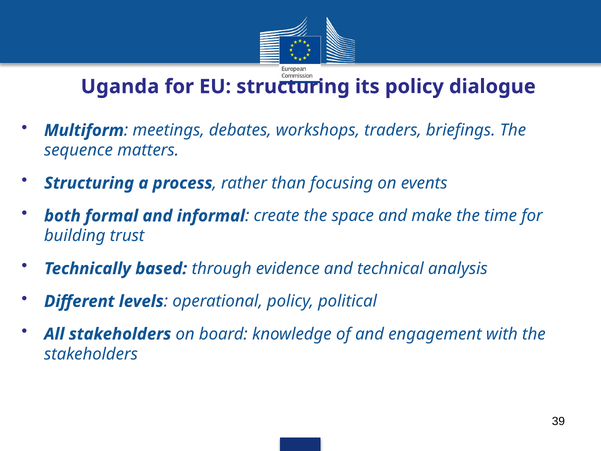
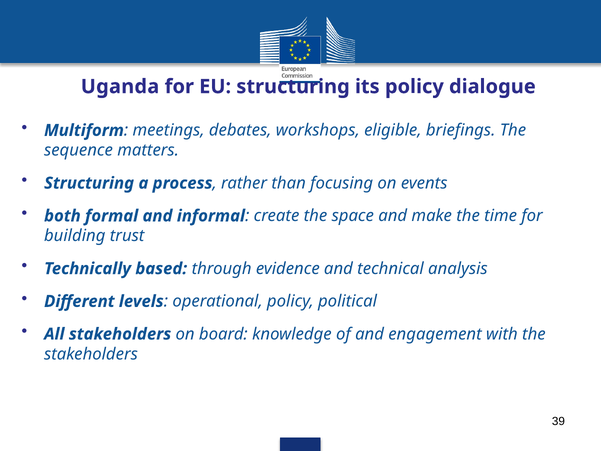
traders: traders -> eligible (393, 130)
